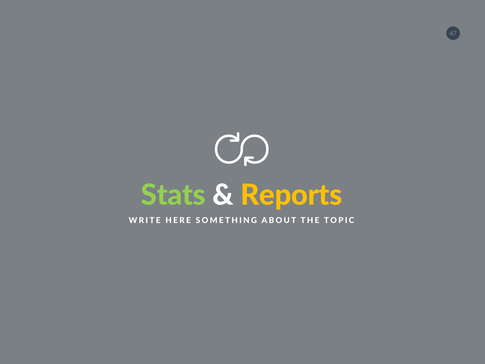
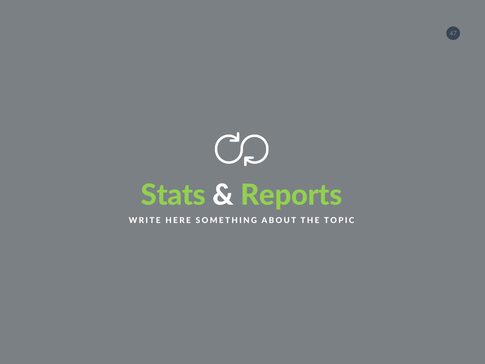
Reports colour: yellow -> light green (291, 195)
